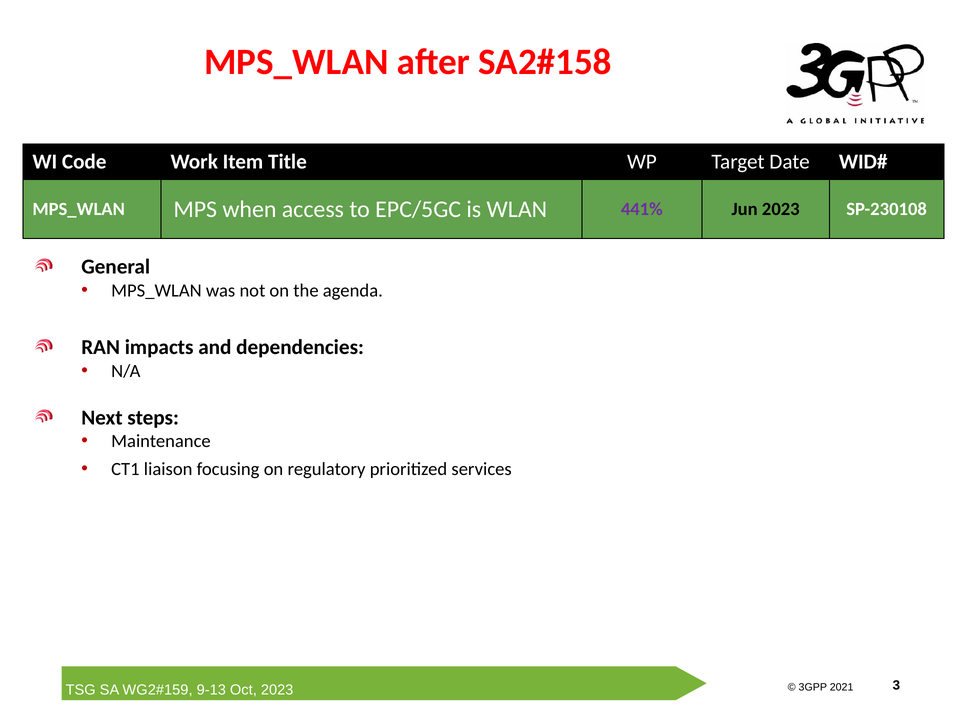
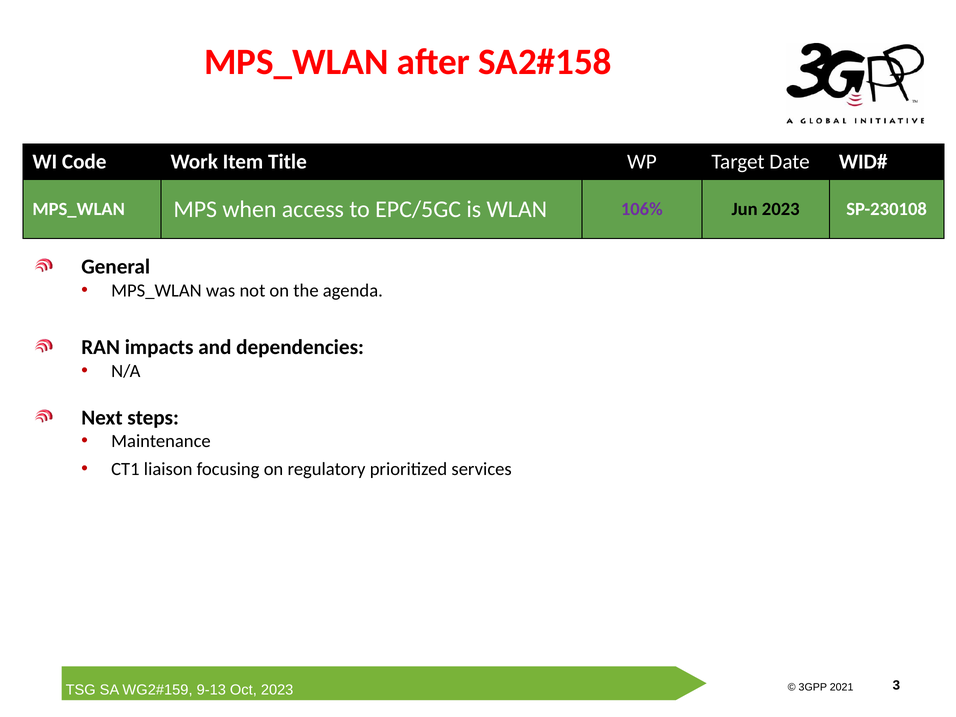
441%: 441% -> 106% (642, 209)
